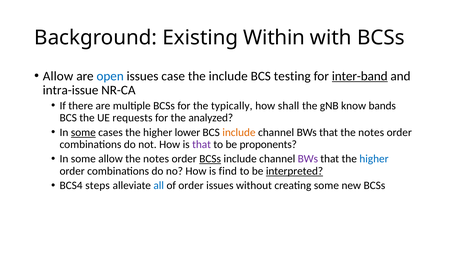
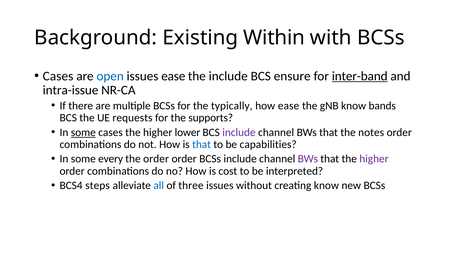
Allow: Allow -> Cases (58, 76)
issues case: case -> ease (173, 76)
testing: testing -> ensure (292, 76)
how shall: shall -> ease (289, 106)
analyzed: analyzed -> supports (211, 118)
include colour: orange -> purple (239, 132)
that colour: purple -> blue (202, 145)
proponents: proponents -> capabilities (268, 145)
some allow: allow -> every (111, 159)
notes: notes -> order (156, 159)
BCSs underline: present -> none (210, 159)
higher colour: blue -> purple (374, 159)
find: find -> cost (228, 171)
interpreted underline: present -> none (294, 171)
of order: order -> three (191, 186)
creating some: some -> know (326, 186)
